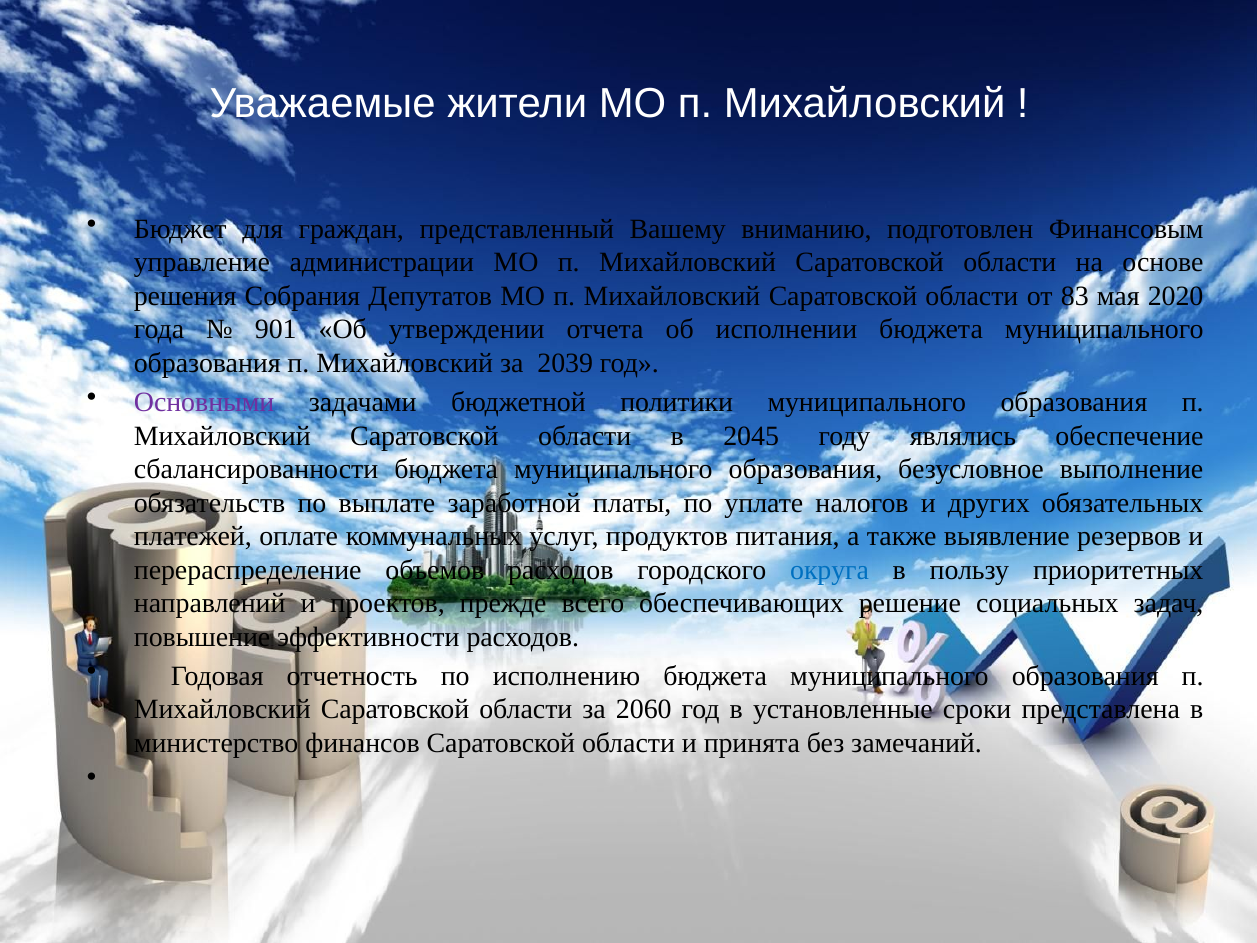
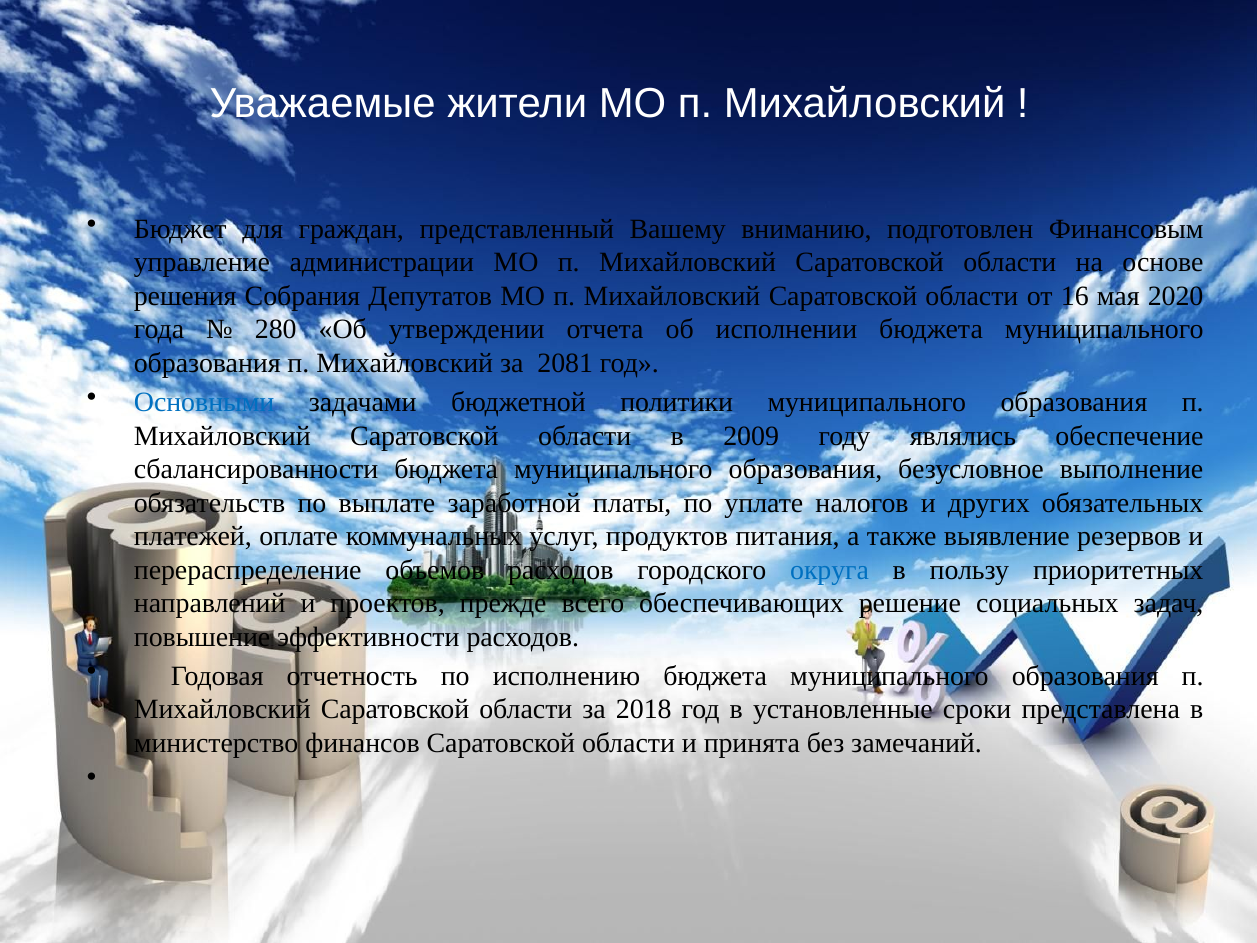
83: 83 -> 16 (1075, 296)
901: 901 -> 280 (276, 330)
2039: 2039 -> 2081 (565, 363)
Основными colour: purple -> blue (204, 402)
2045: 2045 -> 2009 (751, 436)
2060: 2060 -> 2018 (644, 709)
